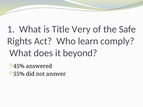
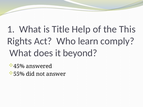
Very: Very -> Help (81, 29)
Safe: Safe -> This (127, 29)
